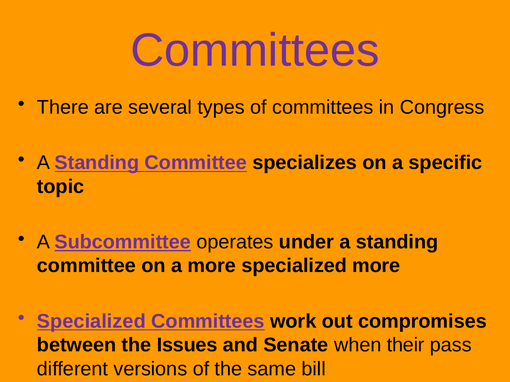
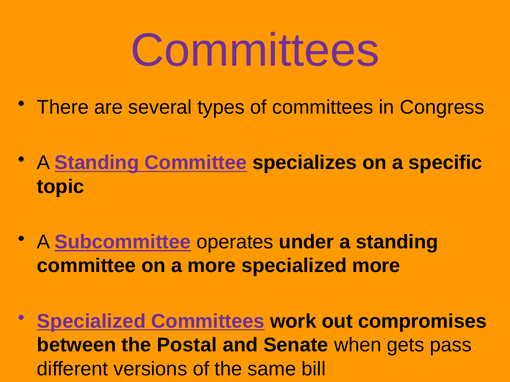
Issues: Issues -> Postal (187, 346)
their: their -> gets (406, 346)
